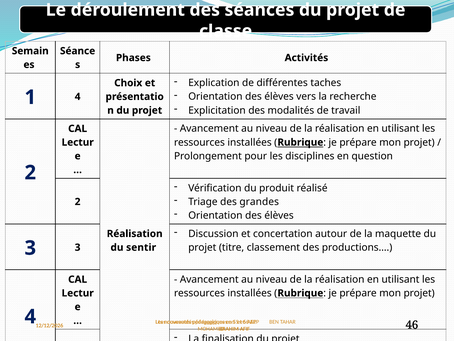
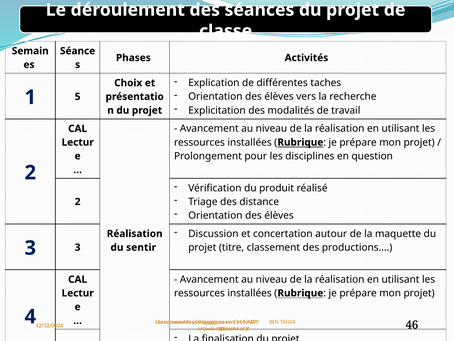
1 4: 4 -> 5 (78, 96)
grandes: grandes -> distance (259, 201)
